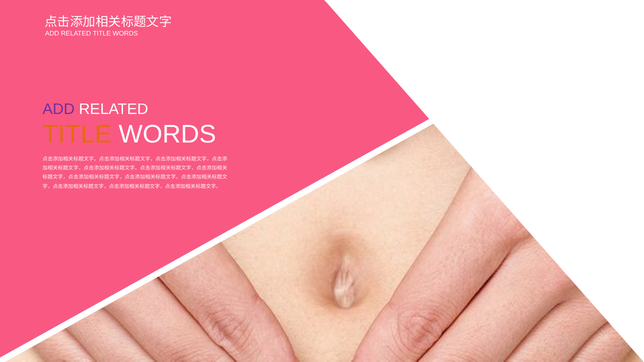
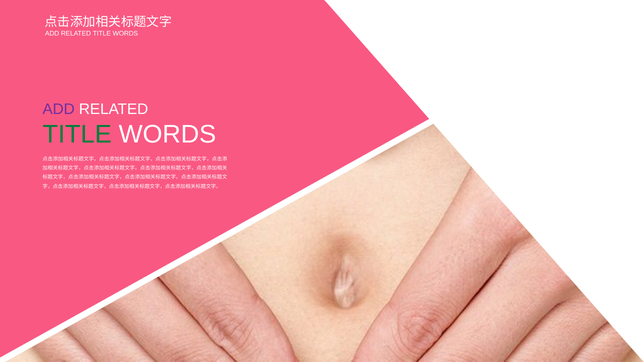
TITLE colour: orange -> green (77, 134)
